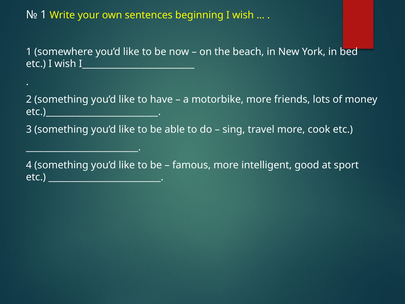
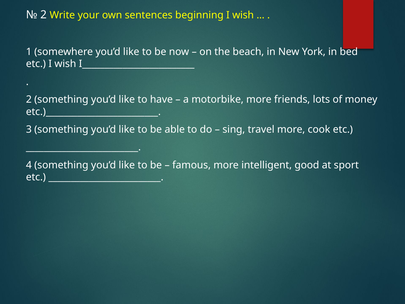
1: 1 -> 2 (44, 15)
